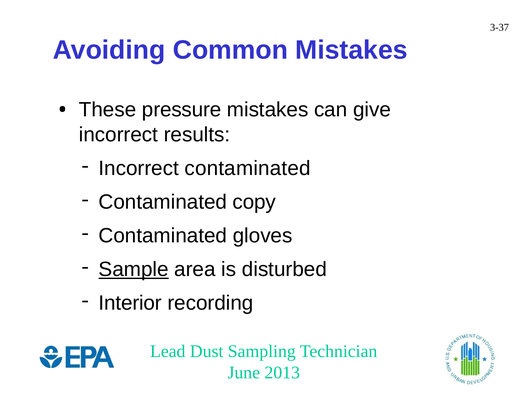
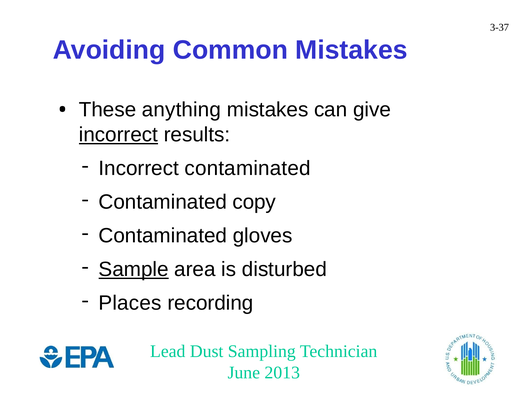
pressure: pressure -> anything (182, 110)
incorrect underline: none -> present (118, 135)
Interior: Interior -> Places (130, 303)
